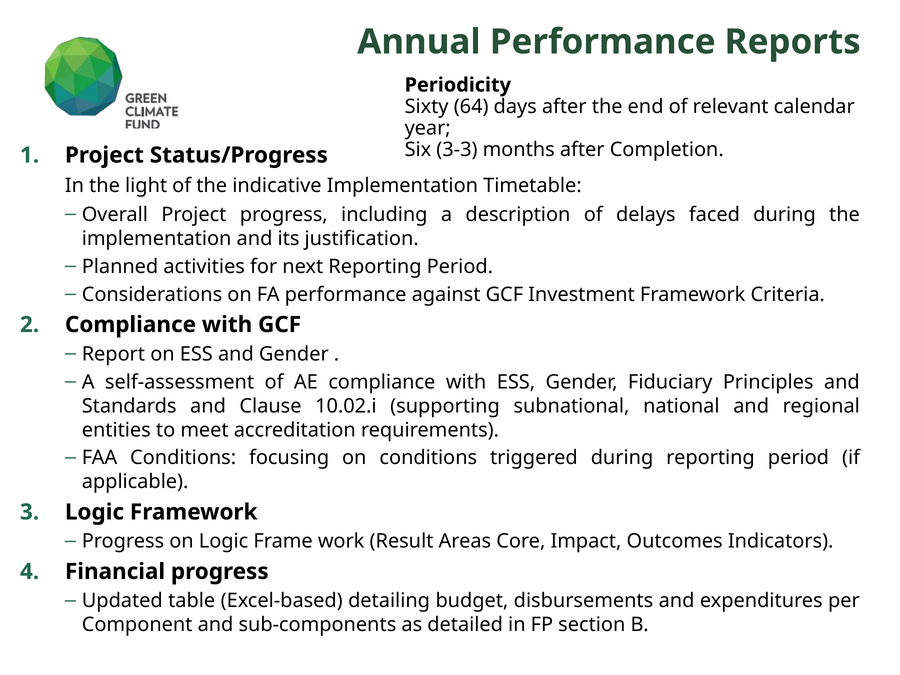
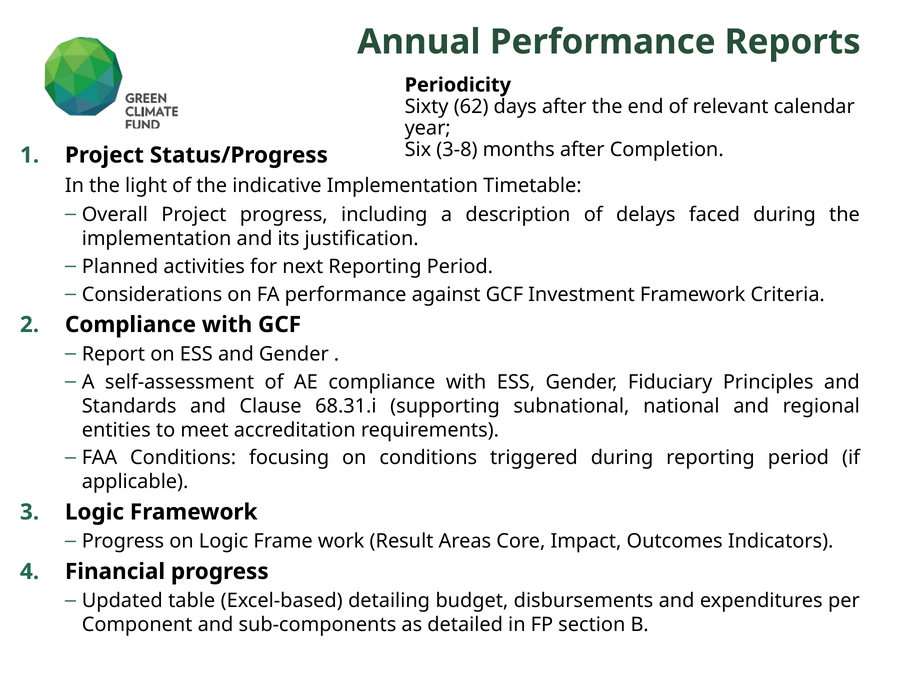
64: 64 -> 62 (471, 107)
3-3: 3-3 -> 3-8 (457, 150)
10.02.i: 10.02.i -> 68.31.i (346, 406)
